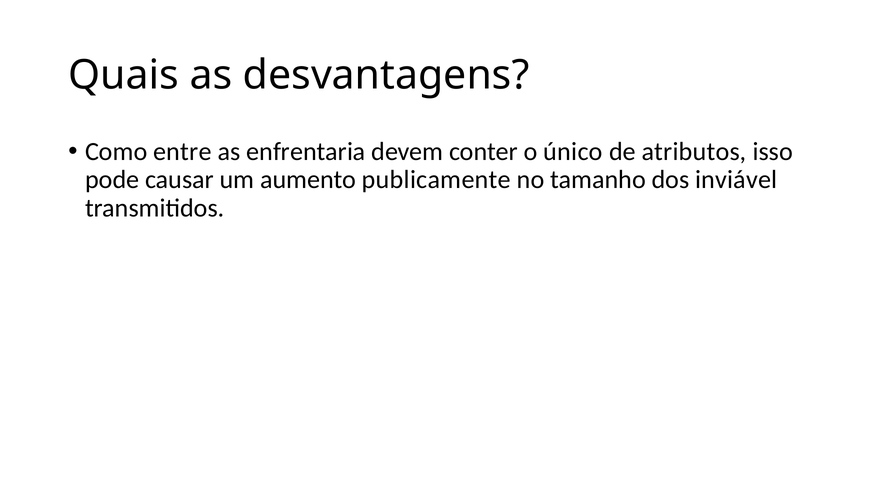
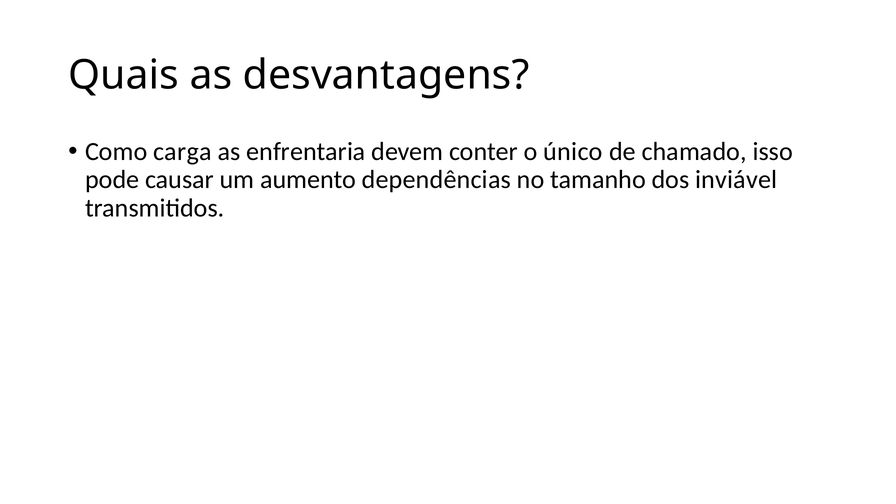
entre: entre -> carga (182, 151)
atributos: atributos -> chamado (694, 151)
publicamente: publicamente -> dependências (436, 180)
